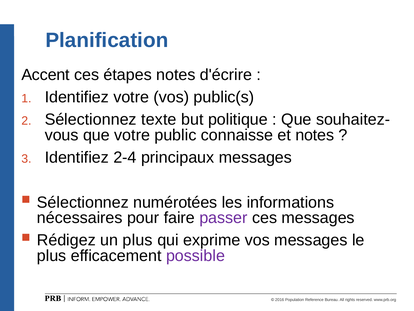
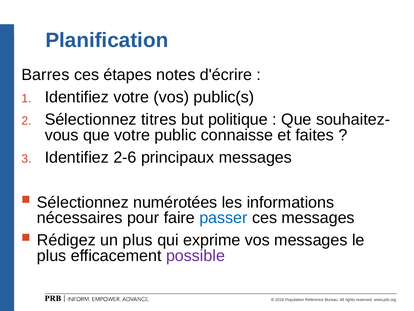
Accent: Accent -> Barres (45, 75)
texte: texte -> titres (159, 119)
et notes: notes -> faites (315, 135)
2-4: 2-4 -> 2-6 (125, 157)
passer colour: purple -> blue (223, 217)
